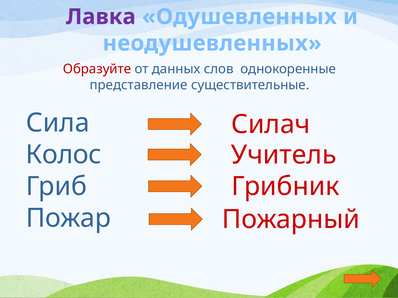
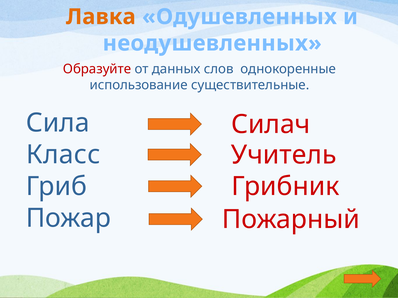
Лавка colour: purple -> orange (101, 17)
представление: представление -> использование (139, 85)
Колос: Колос -> Класс (63, 155)
